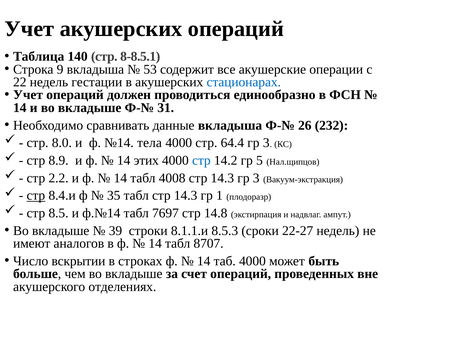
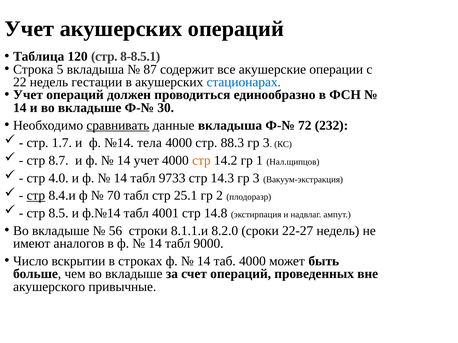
140: 140 -> 120 (78, 57)
9: 9 -> 5 (60, 69)
53: 53 -> 87 (150, 69)
31: 31 -> 30 (166, 108)
сравнивать underline: none -> present (118, 125)
26: 26 -> 72 (305, 125)
8.0: 8.0 -> 1.7 (62, 143)
64.4: 64.4 -> 88.3 (232, 143)
8.9: 8.9 -> 8.7 (59, 161)
14 этих: этих -> учет (146, 161)
стр colour: blue -> orange (201, 161)
5: 5 -> 1 (259, 161)
2.2: 2.2 -> 4.0 (59, 178)
4008: 4008 -> 9733 (172, 178)
35: 35 -> 70 (114, 196)
табл стр 14.3: 14.3 -> 25.1 (186, 196)
1: 1 -> 2 (219, 196)
7697: 7697 -> 4001 (165, 213)
39: 39 -> 56 (115, 231)
8.5.3: 8.5.3 -> 8.2.0 (225, 231)
8707: 8707 -> 9000 (209, 244)
отделениях: отделениях -> привычные (122, 287)
